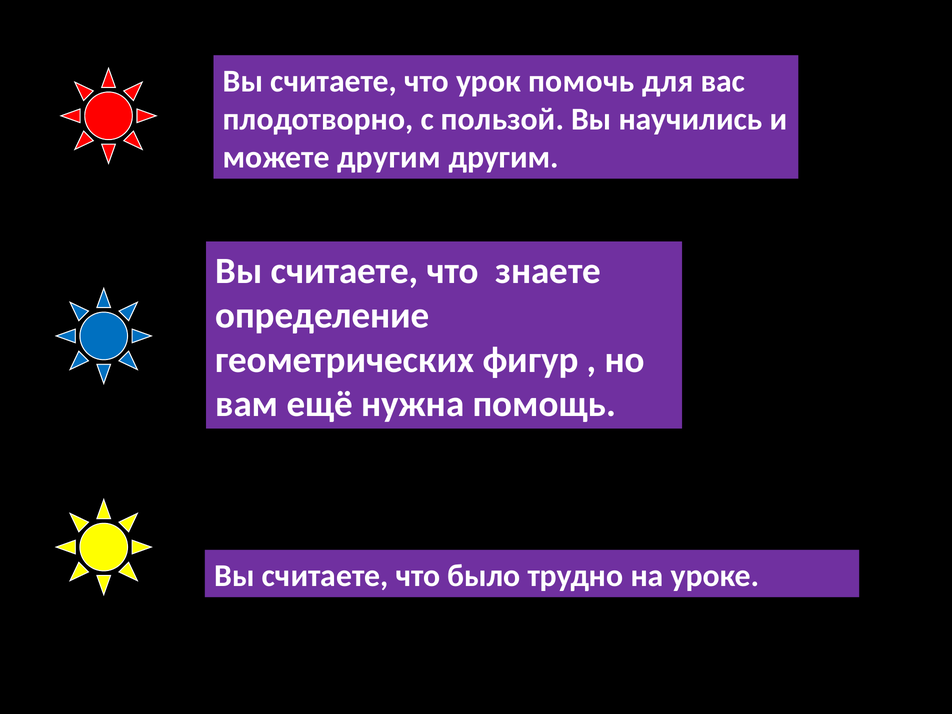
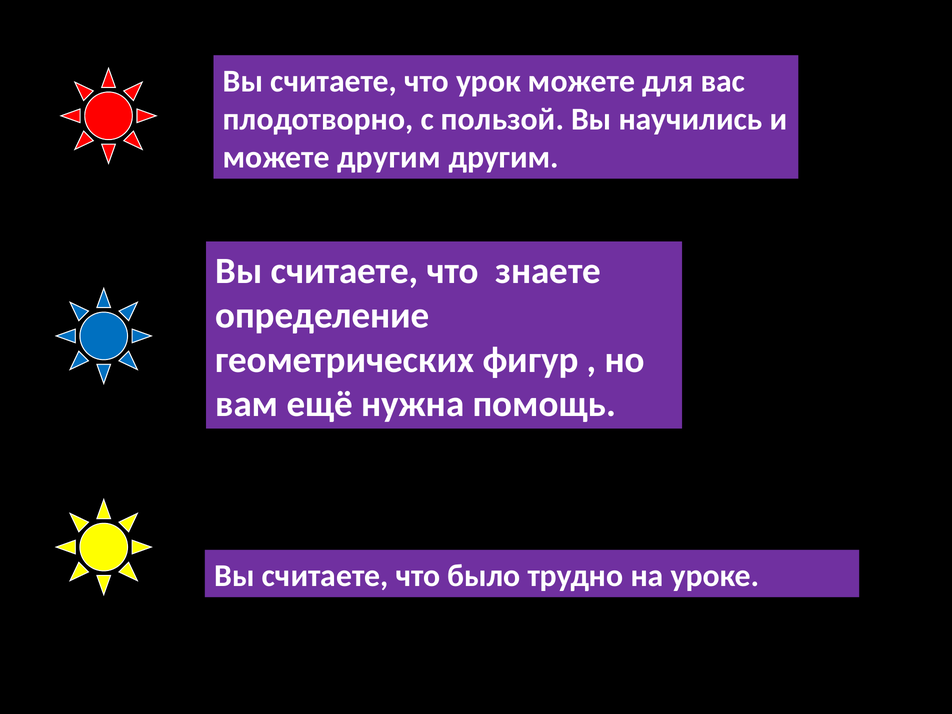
урок помочь: помочь -> можете (582, 81)
